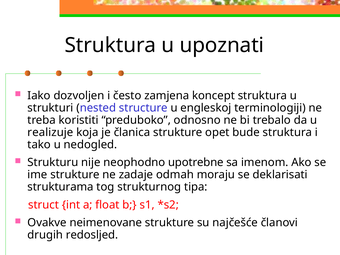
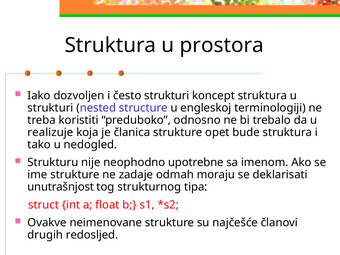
upoznati: upoznati -> prostora (222, 45)
često zamjena: zamjena -> strukturi (167, 96)
strukturama: strukturama -> unutrašnjost (61, 187)
